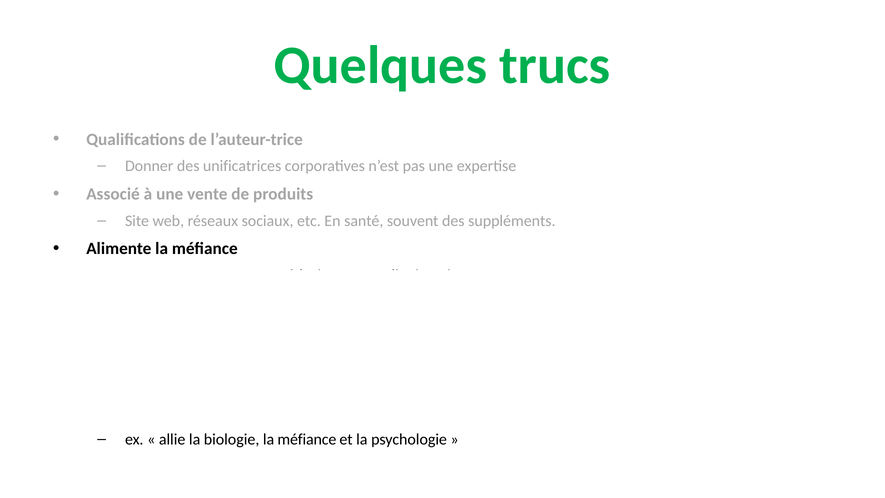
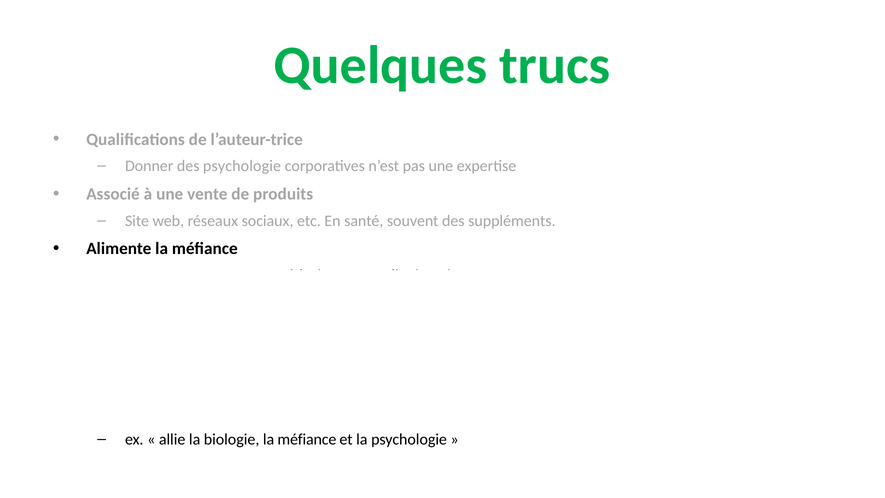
des unificatrices: unificatrices -> psychologie (242, 166)
